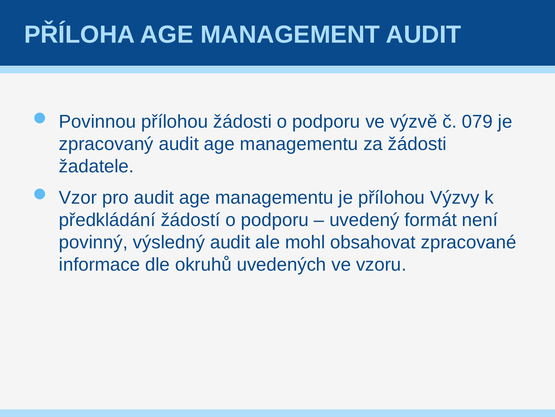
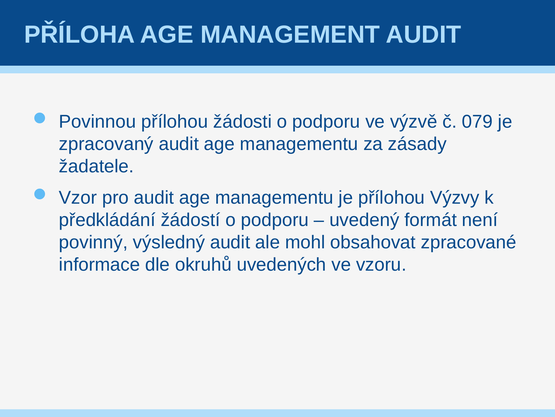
za žádosti: žádosti -> zásady (417, 144)
